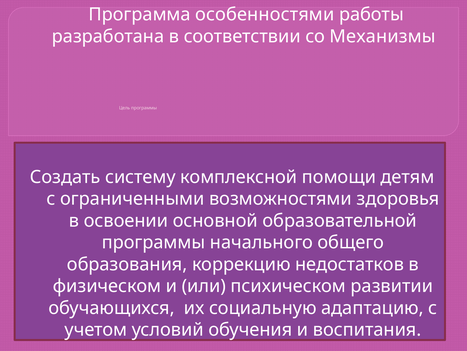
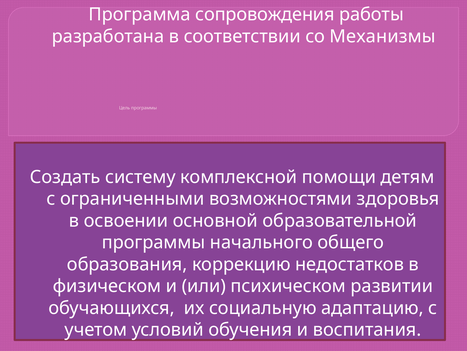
особенностями: особенностями -> сопровождения (265, 14)
